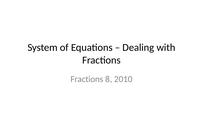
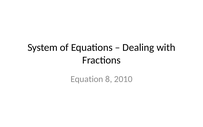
Fractions: Fractions -> Equation (87, 79)
